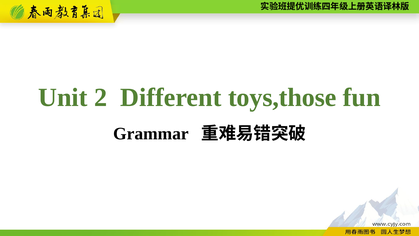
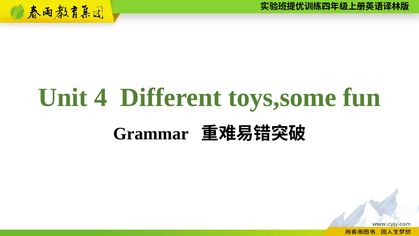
2: 2 -> 4 (101, 97)
toys,those: toys,those -> toys,some (282, 97)
